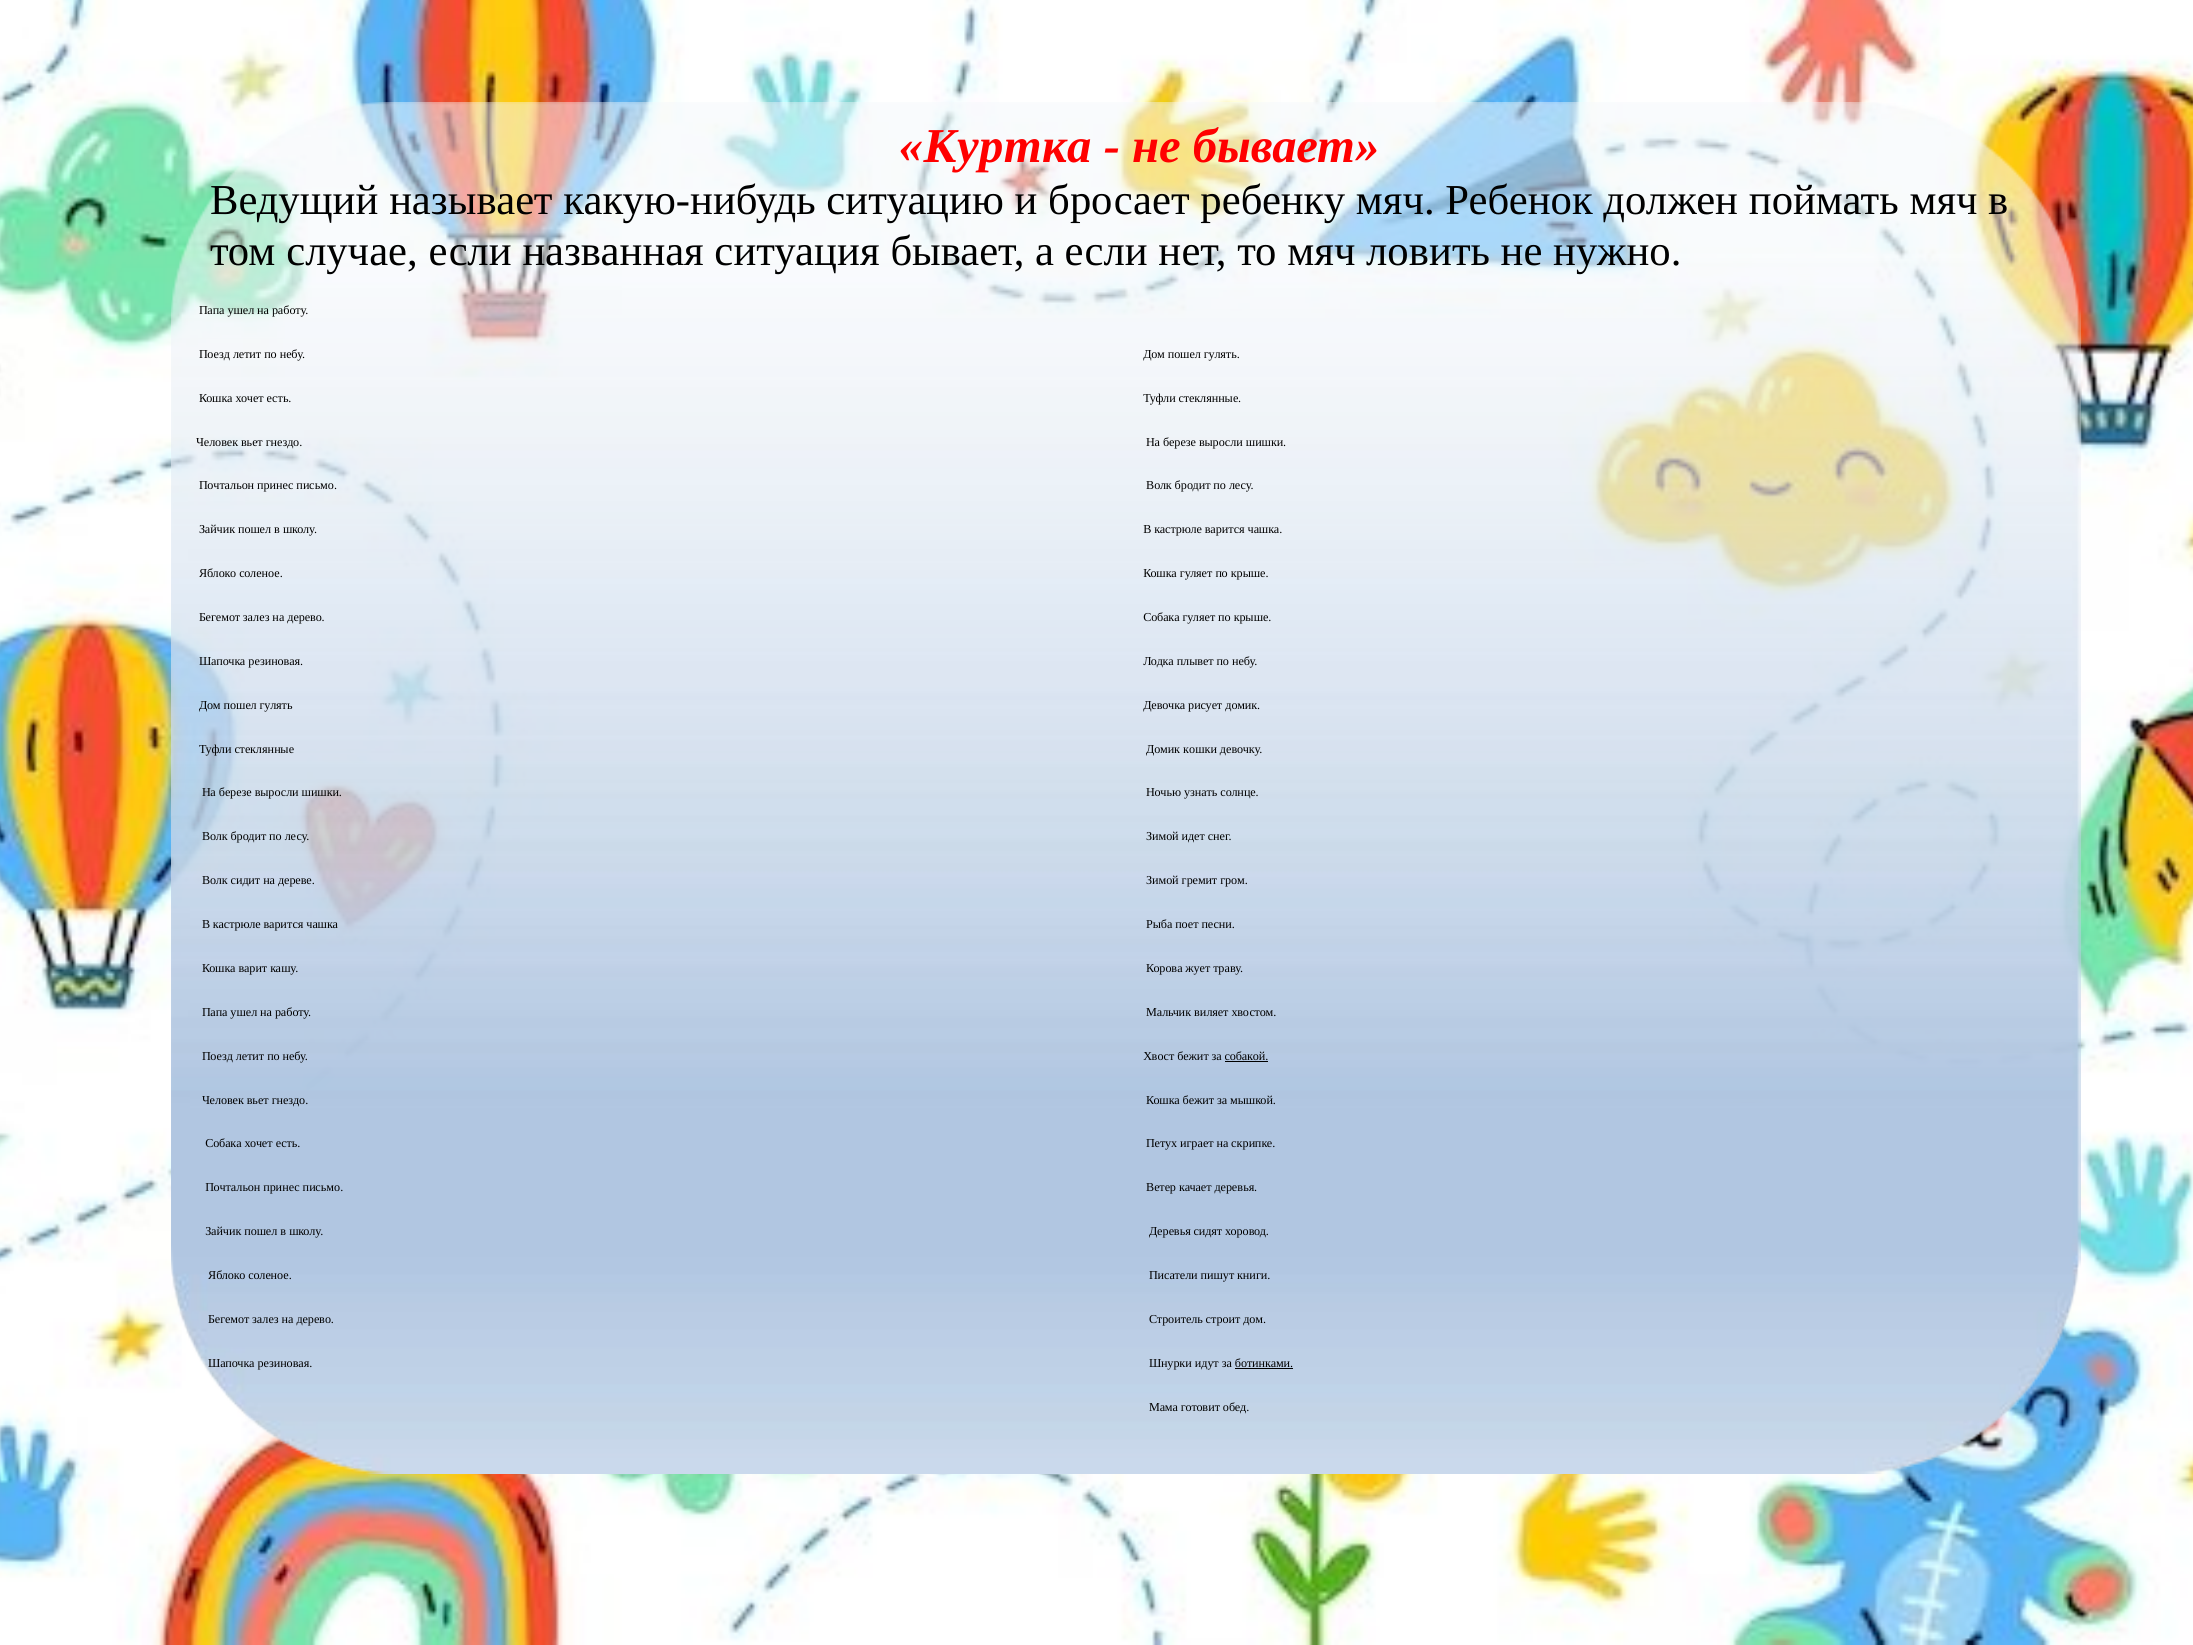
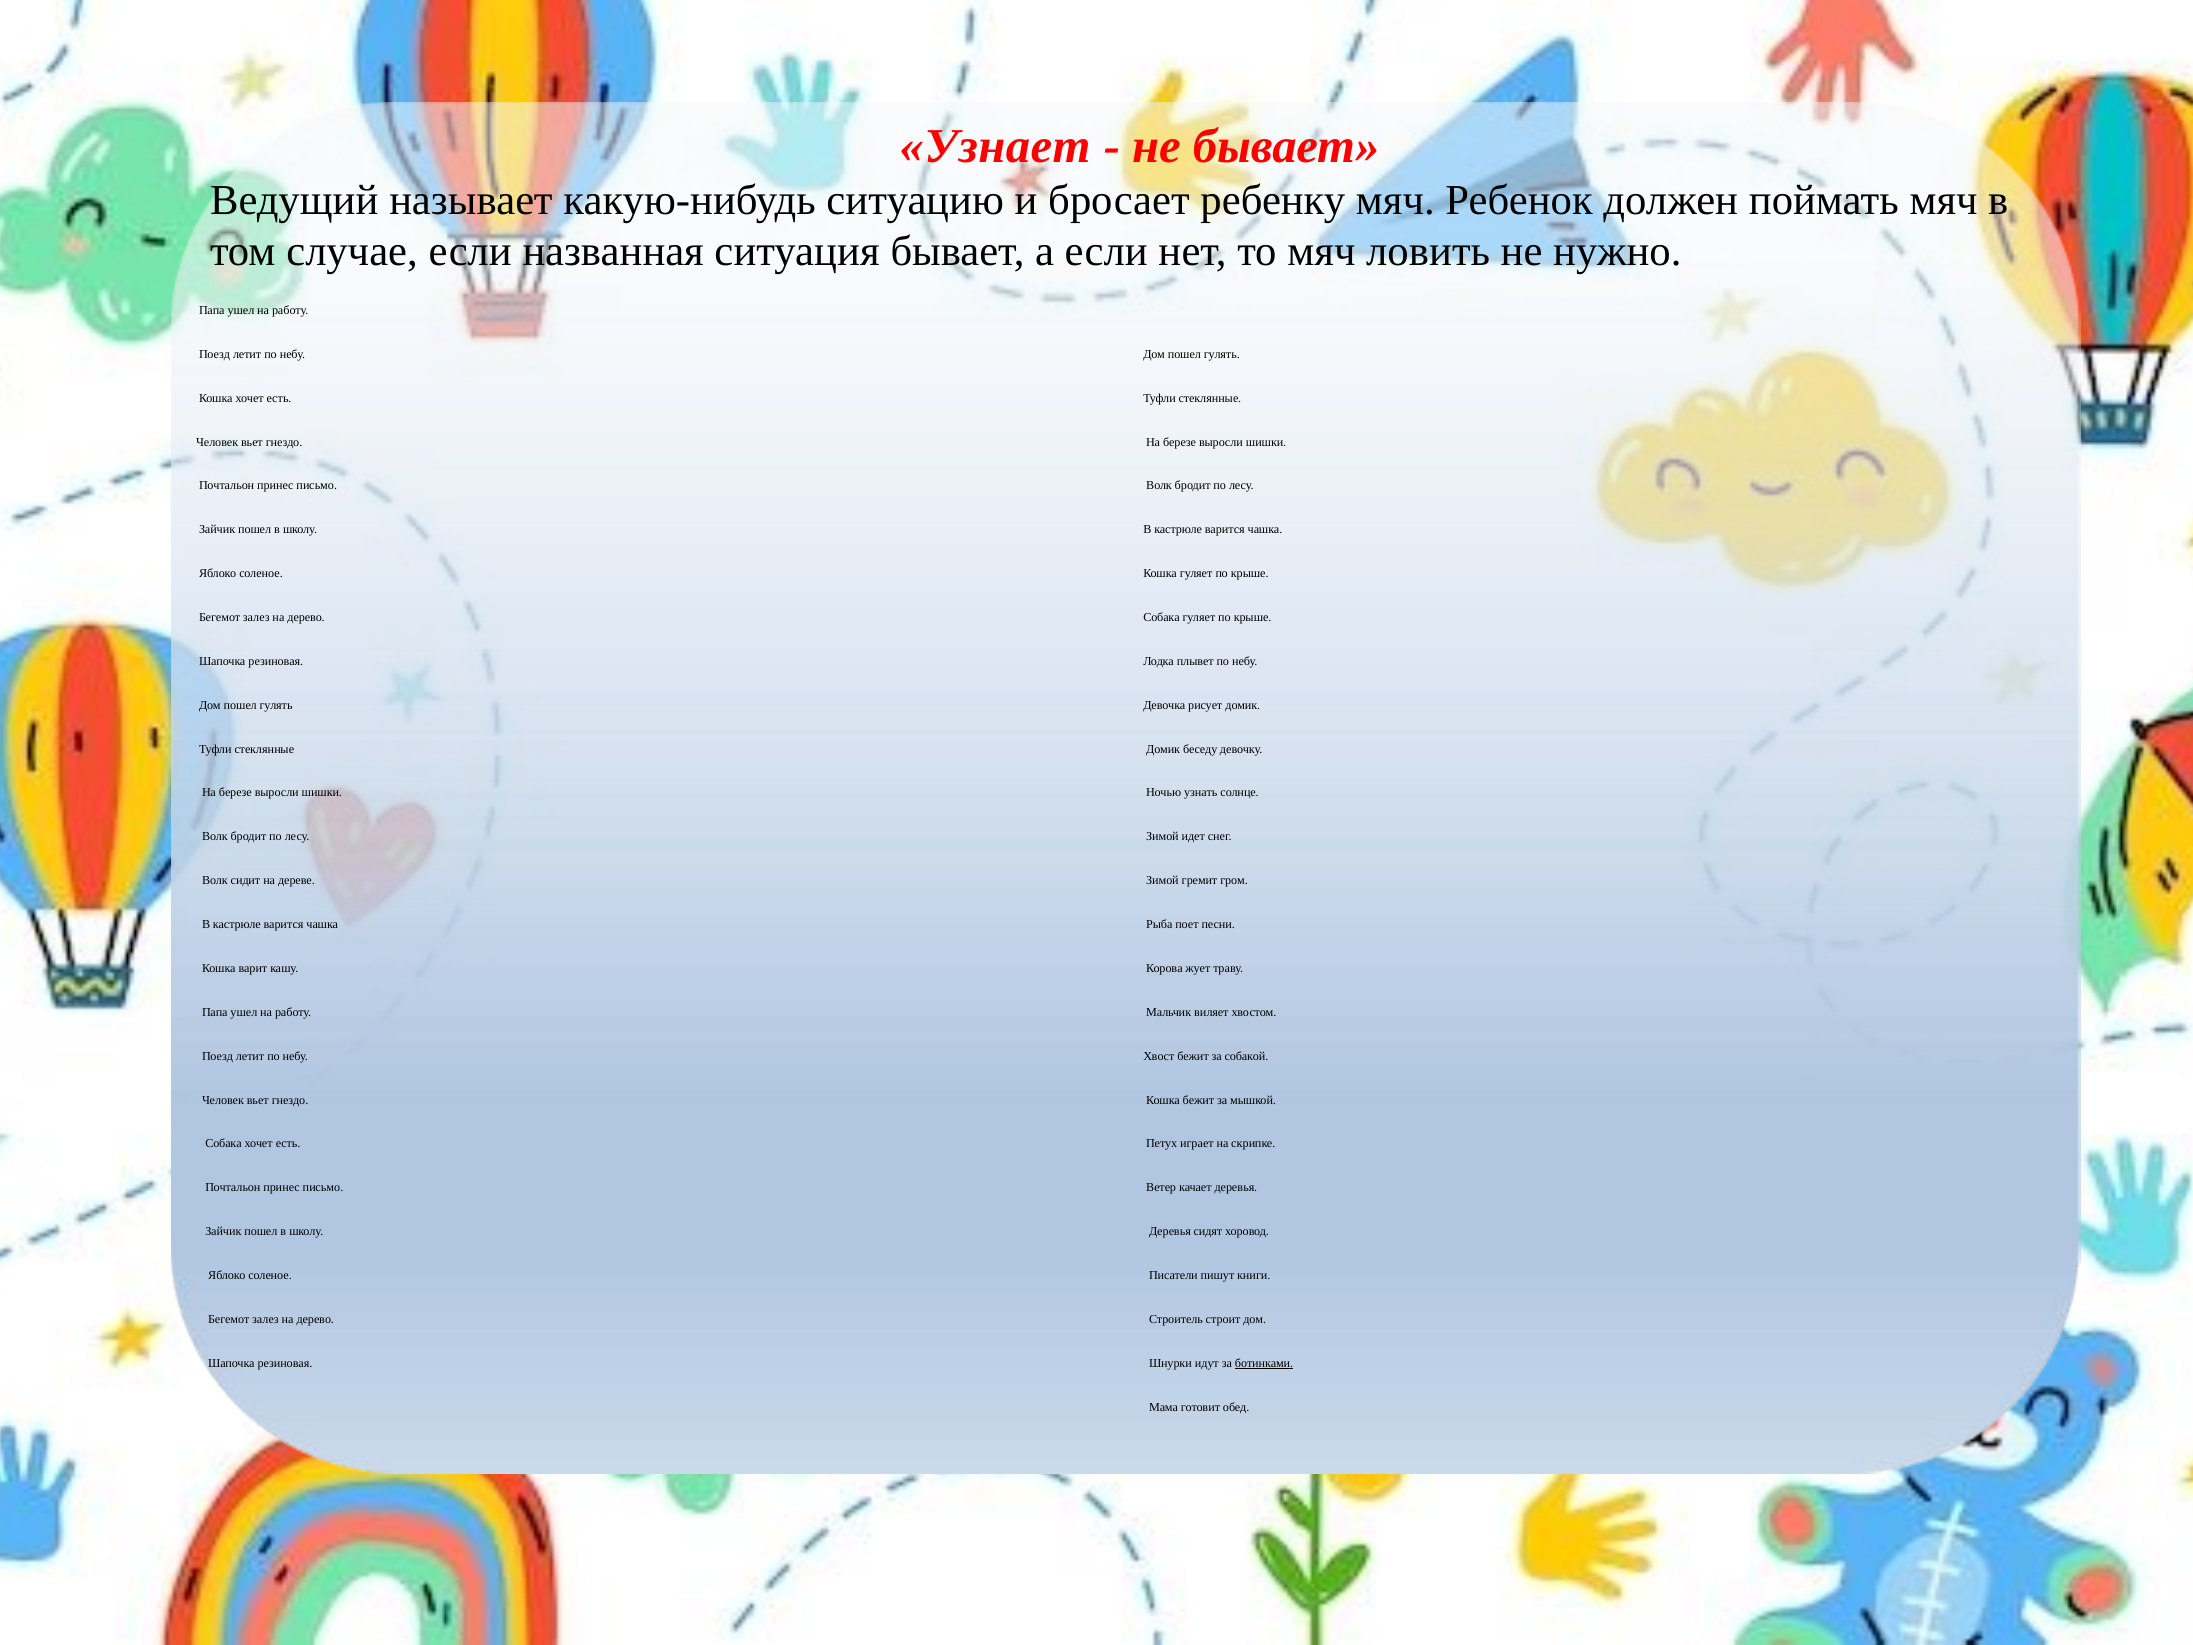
Куртка: Куртка -> Узнает (995, 146)
кошки: кошки -> беседу (1200, 749)
собакой underline: present -> none (1246, 1056)
